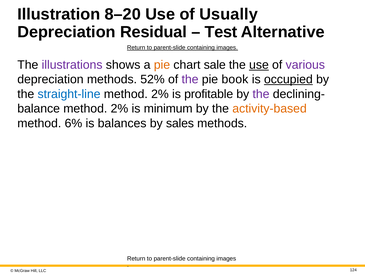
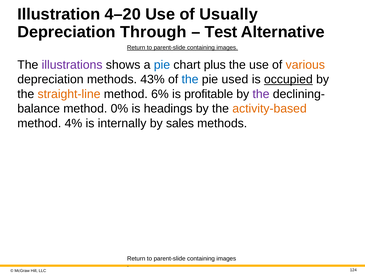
8–20: 8–20 -> 4–20 (123, 14)
Residual: Residual -> Through (153, 32)
pie colour: orange -> blue (162, 65)
sale: sale -> plus (215, 65)
use underline: present -> none (259, 65)
various colour: purple -> orange (305, 65)
52%: 52% -> 43% (153, 79)
the colour: purple -> blue (190, 79)
book: book -> used (235, 79)
straight-line colour: blue -> orange (69, 94)
2%: 2% -> 6% (160, 94)
2%: 2% -> 0% (119, 109)
minimum: minimum -> headings (168, 109)
6%: 6% -> 4% (73, 123)
balances: balances -> internally (122, 123)
